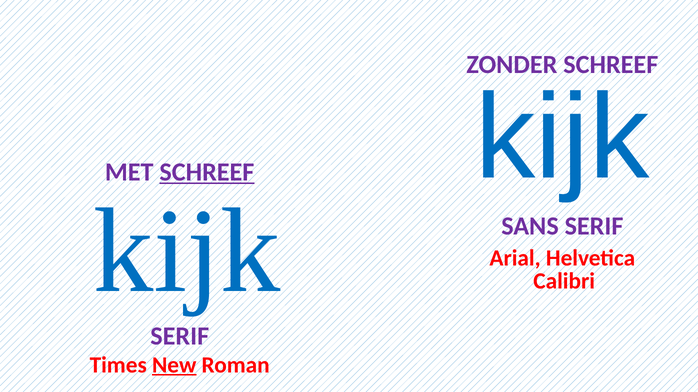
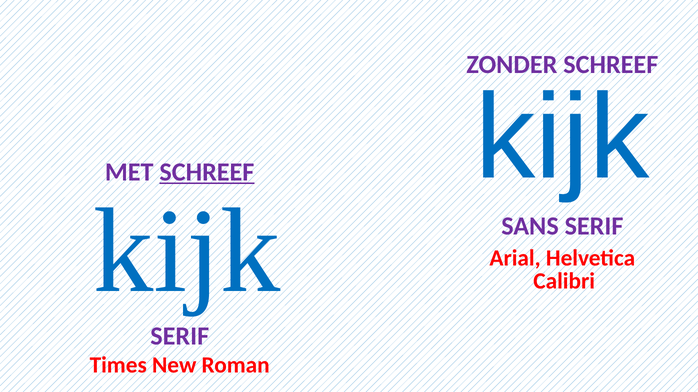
New underline: present -> none (174, 365)
